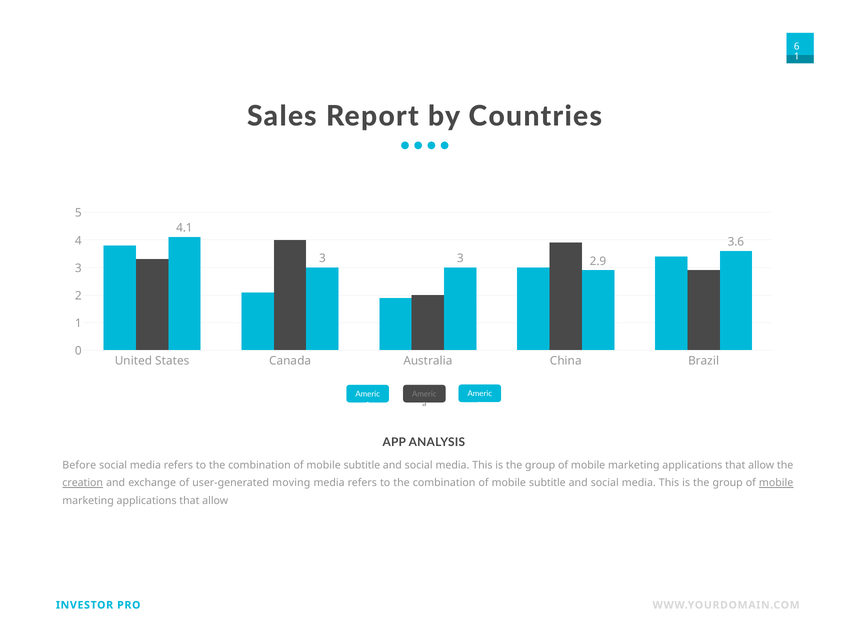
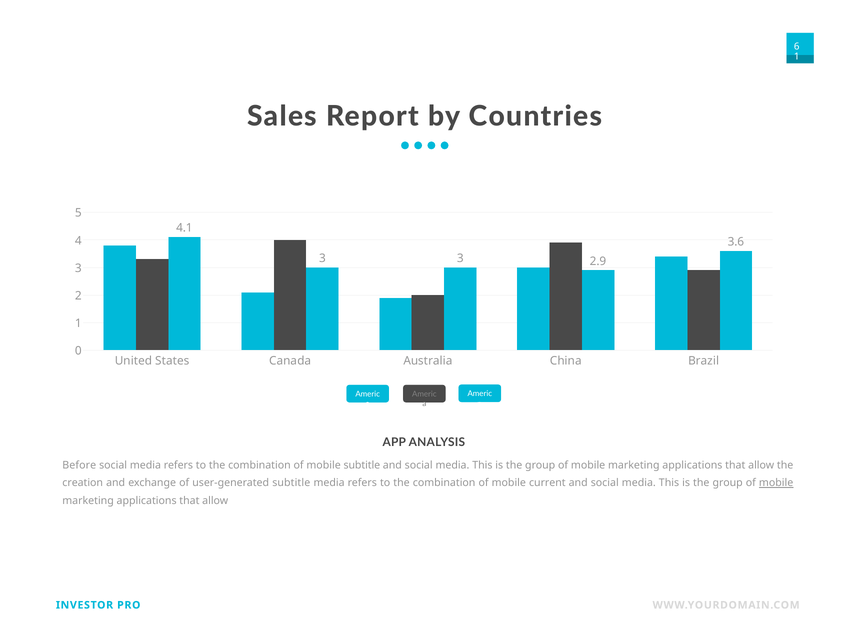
creation underline: present -> none (83, 483)
user-generated moving: moving -> subtitle (291, 483)
subtitle: subtitle -> current (547, 483)
